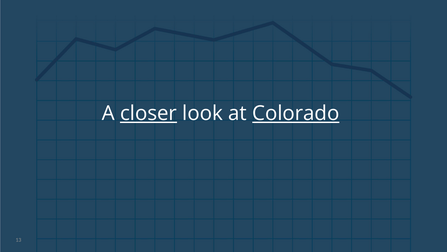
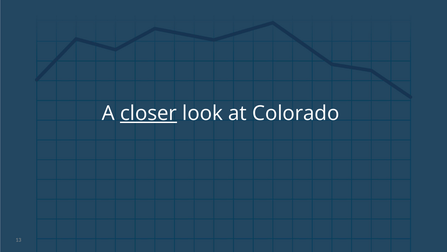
Colorado underline: present -> none (296, 113)
